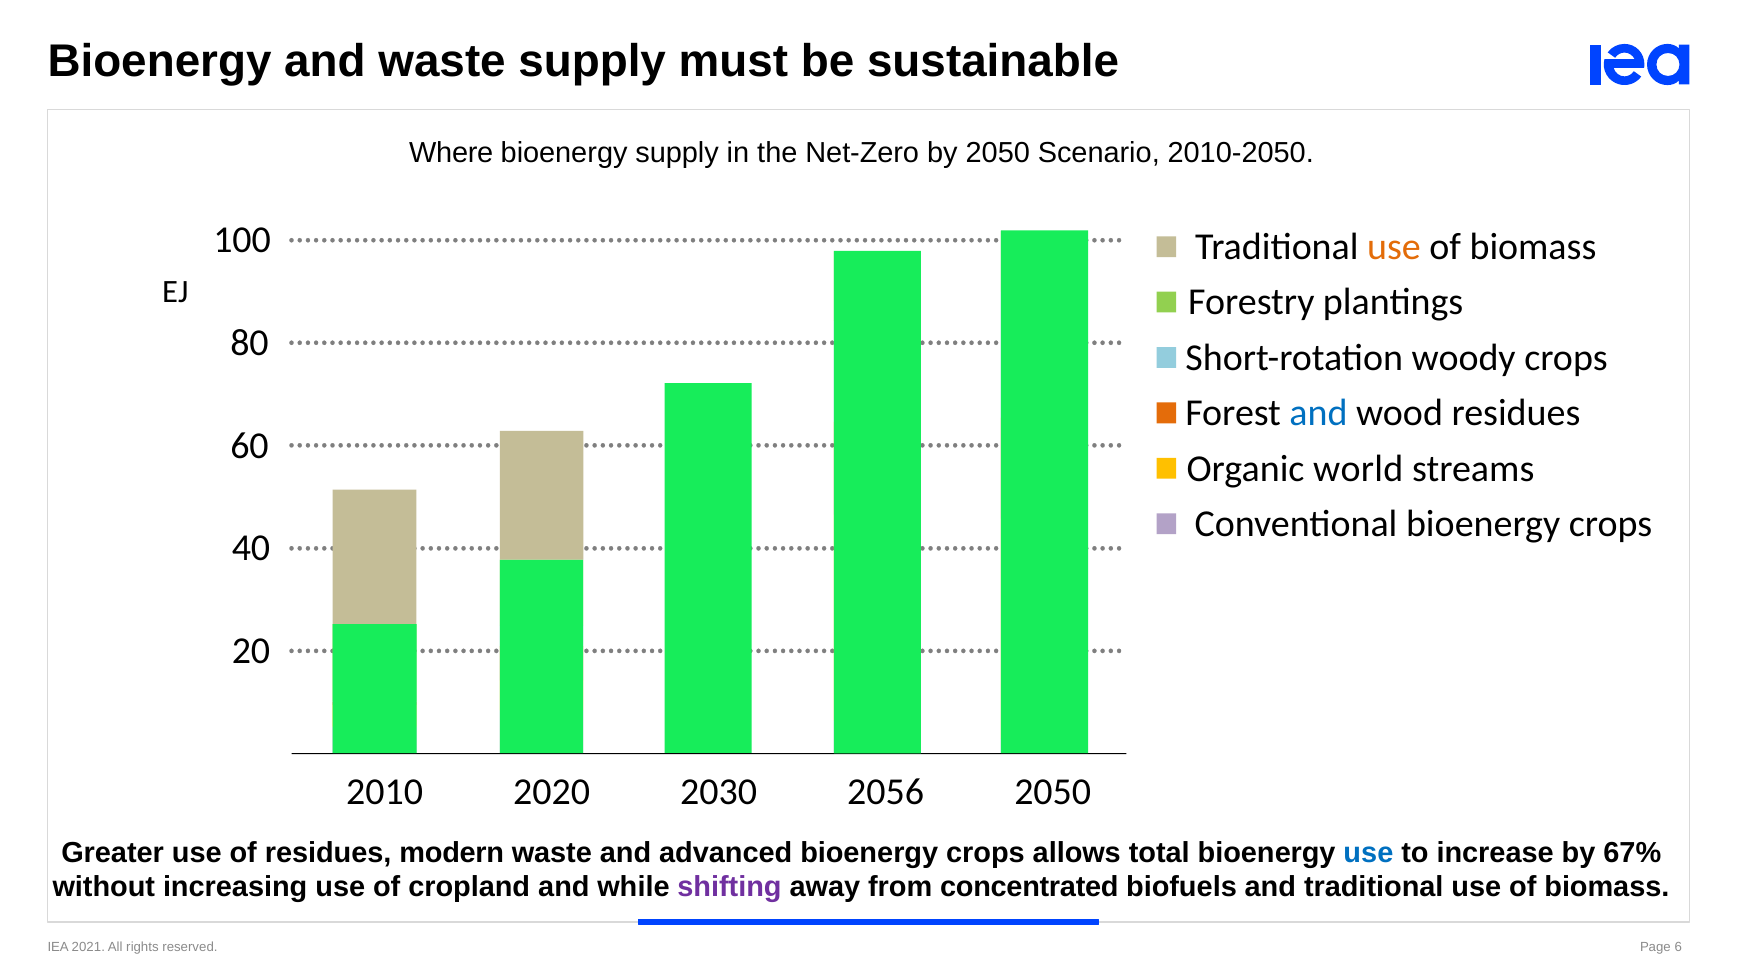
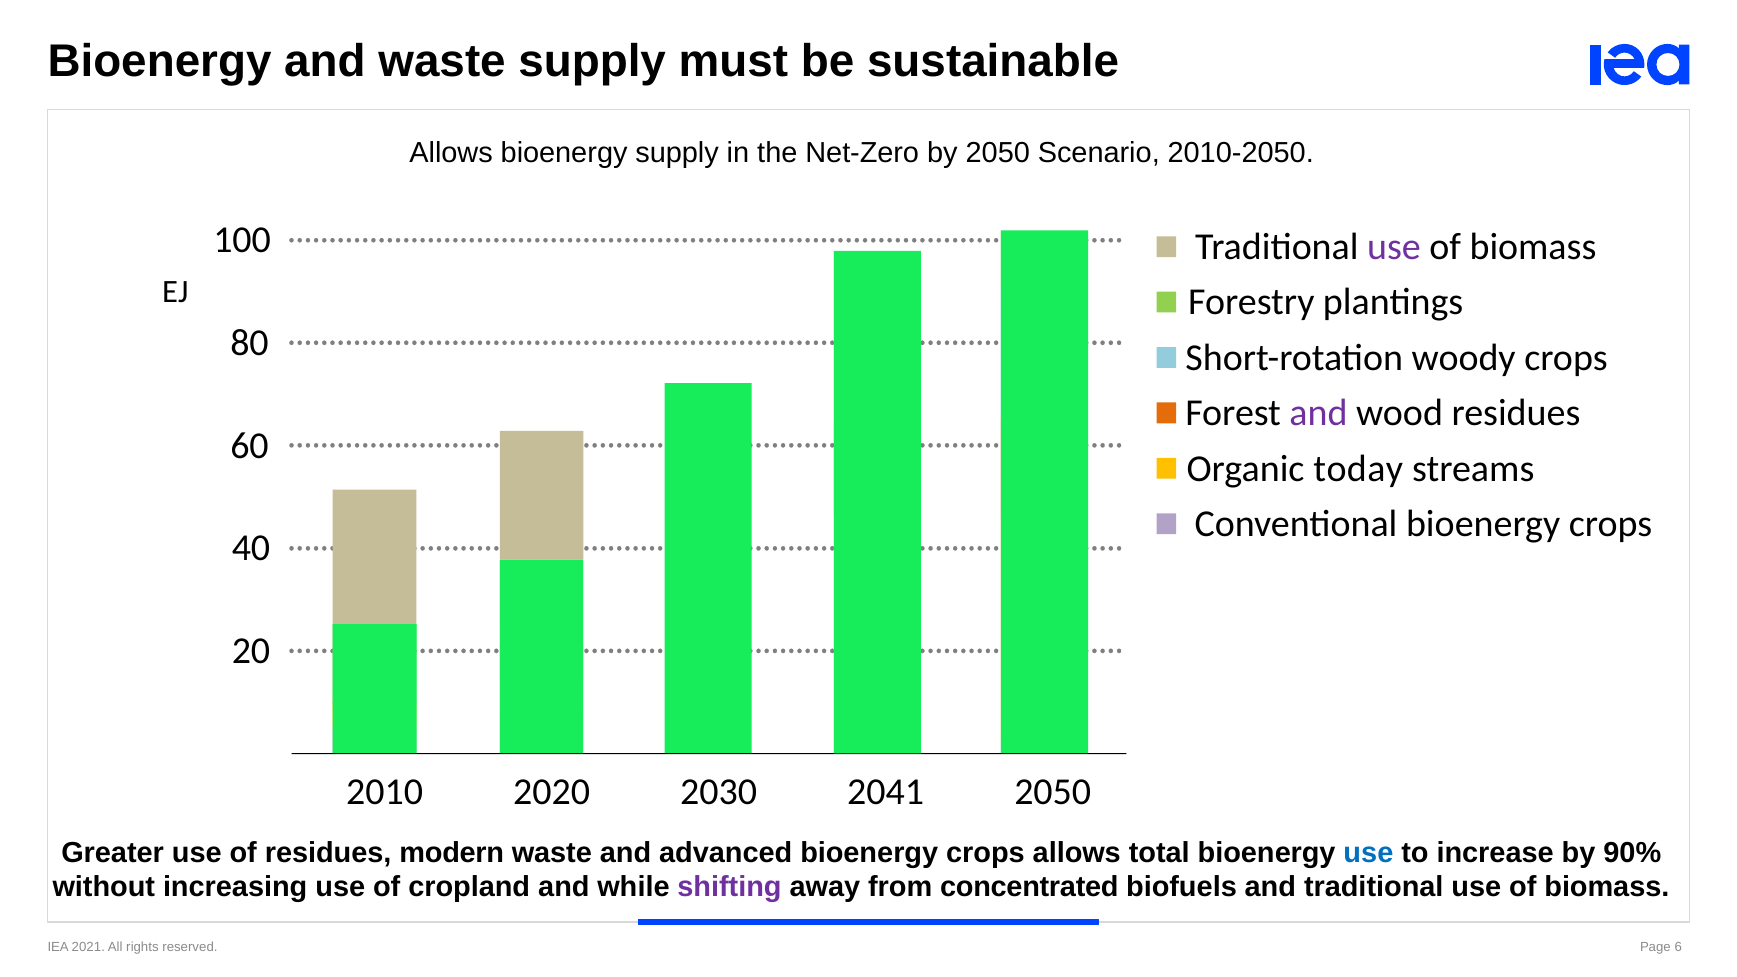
Where: Where -> Allows (451, 153)
use colour: orange -> purple (1394, 247)
and colour: blue -> purple (1319, 413)
world: world -> today (1358, 469)
2056: 2056 -> 2041 (886, 792)
67%: 67% -> 90% (1632, 853)
